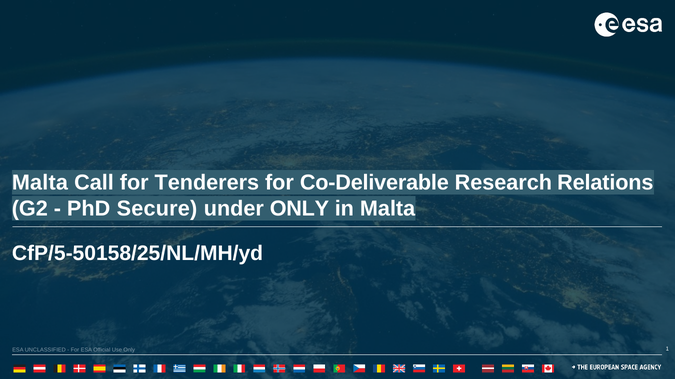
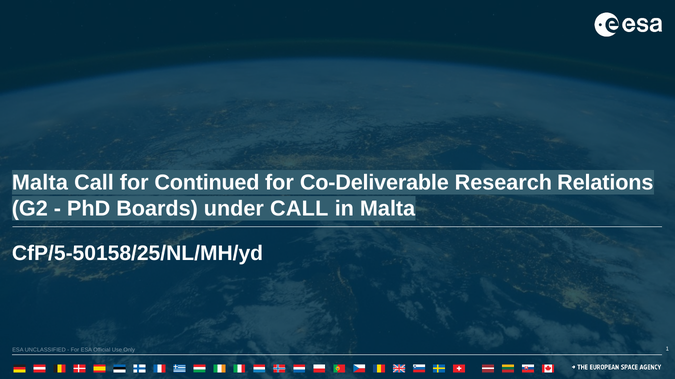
Tenderers: Tenderers -> Continued (207, 182)
Secure: Secure -> Boards (157, 208)
under ONLY: ONLY -> CALL (299, 208)
